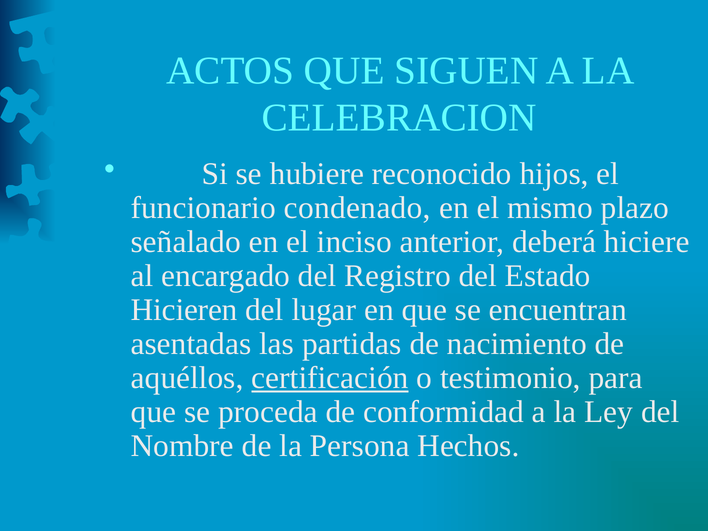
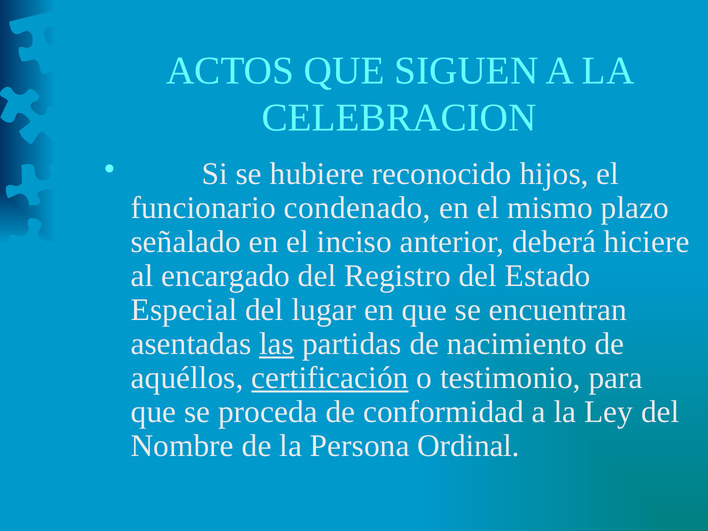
Hicieren: Hicieren -> Especial (184, 310)
las underline: none -> present (277, 344)
Hechos: Hechos -> Ordinal (469, 446)
